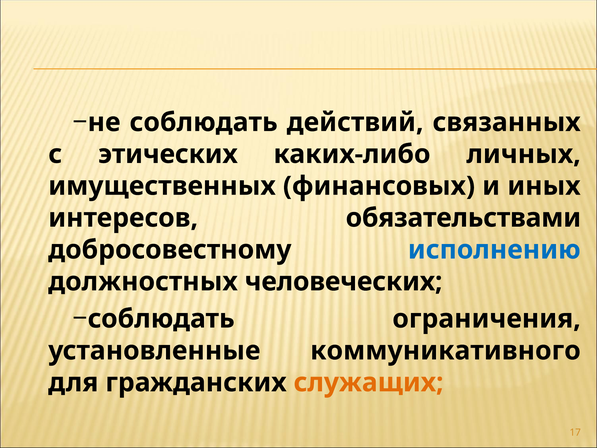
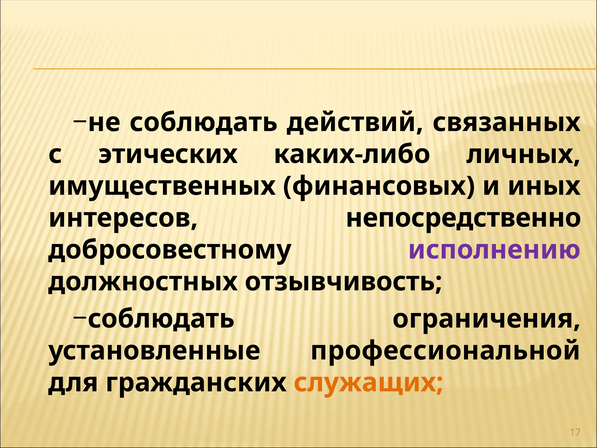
обязательствами: обязательствами -> непосредственно (463, 218)
исполнению colour: blue -> purple (494, 250)
человеческих: человеческих -> отзывчивость (344, 281)
коммуникативного: коммуникативного -> профессиональной (445, 350)
